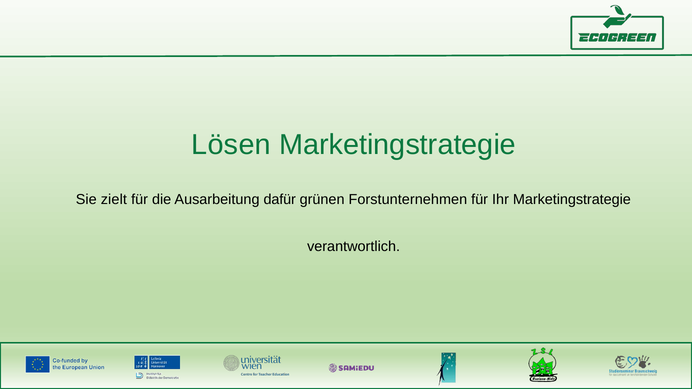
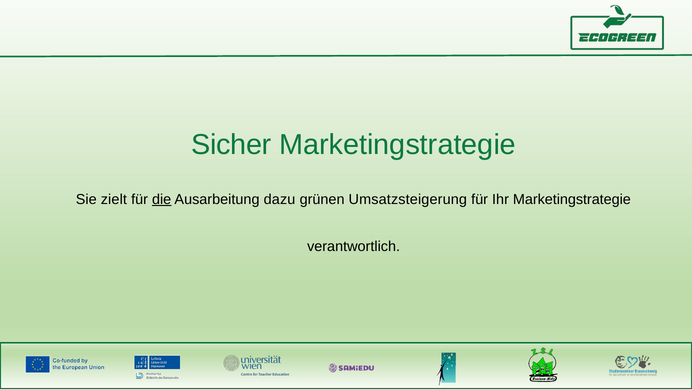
Lösen: Lösen -> Sicher (231, 145)
die underline: none -> present (162, 199)
dafür: dafür -> dazu (280, 199)
Forstunternehmen: Forstunternehmen -> Umsatzsteigerung (408, 199)
